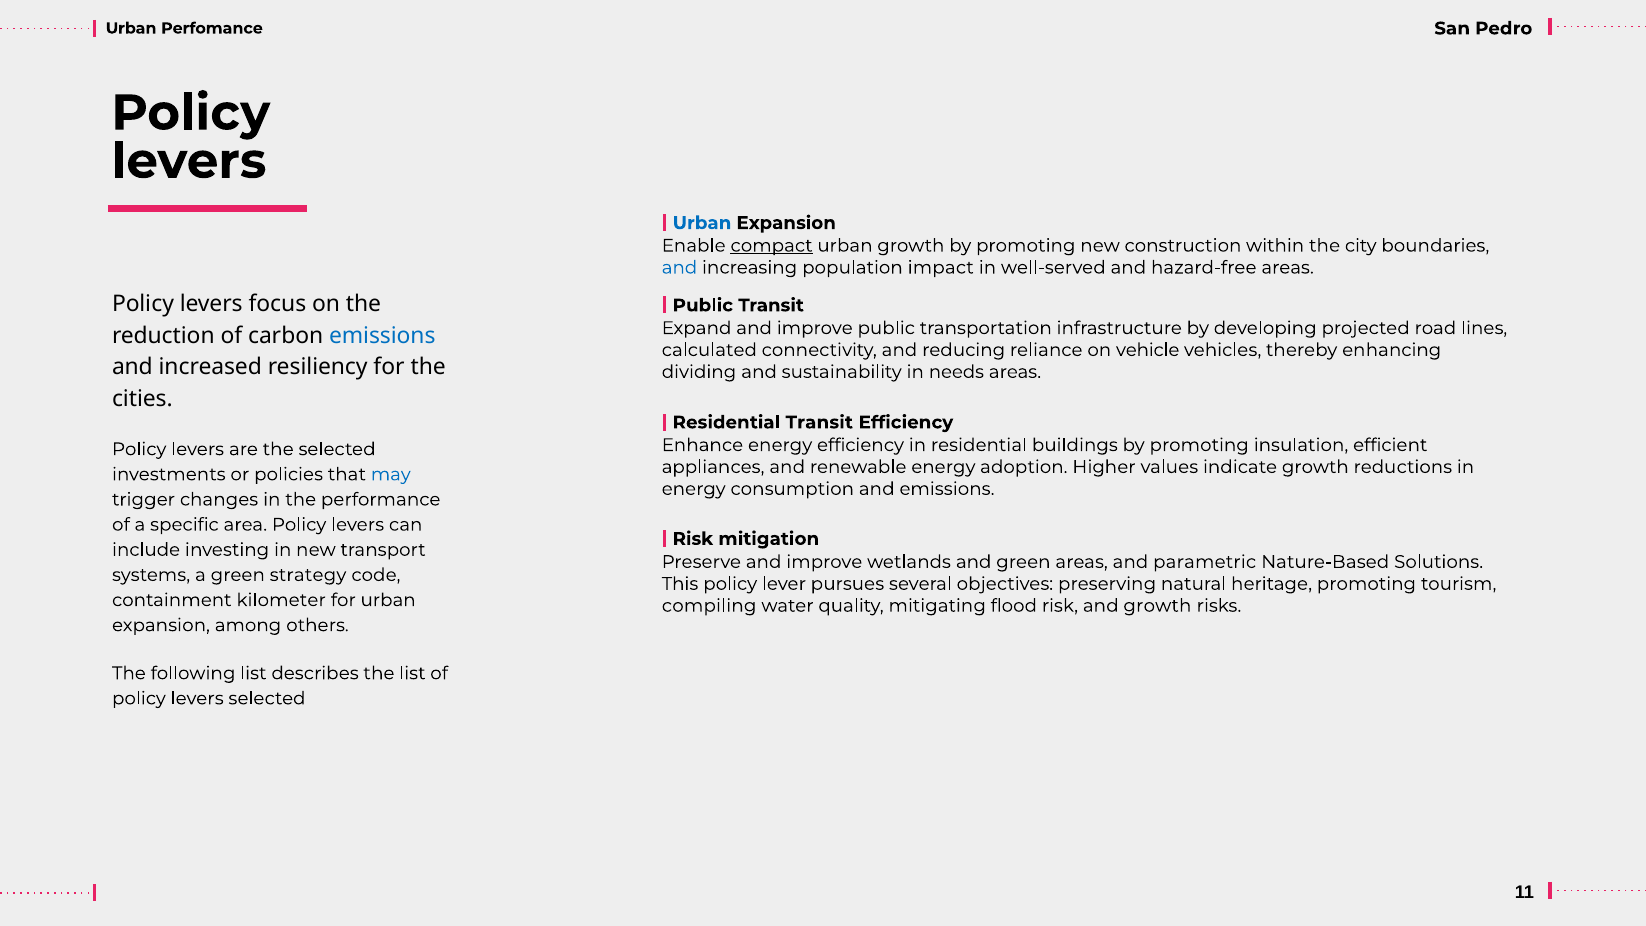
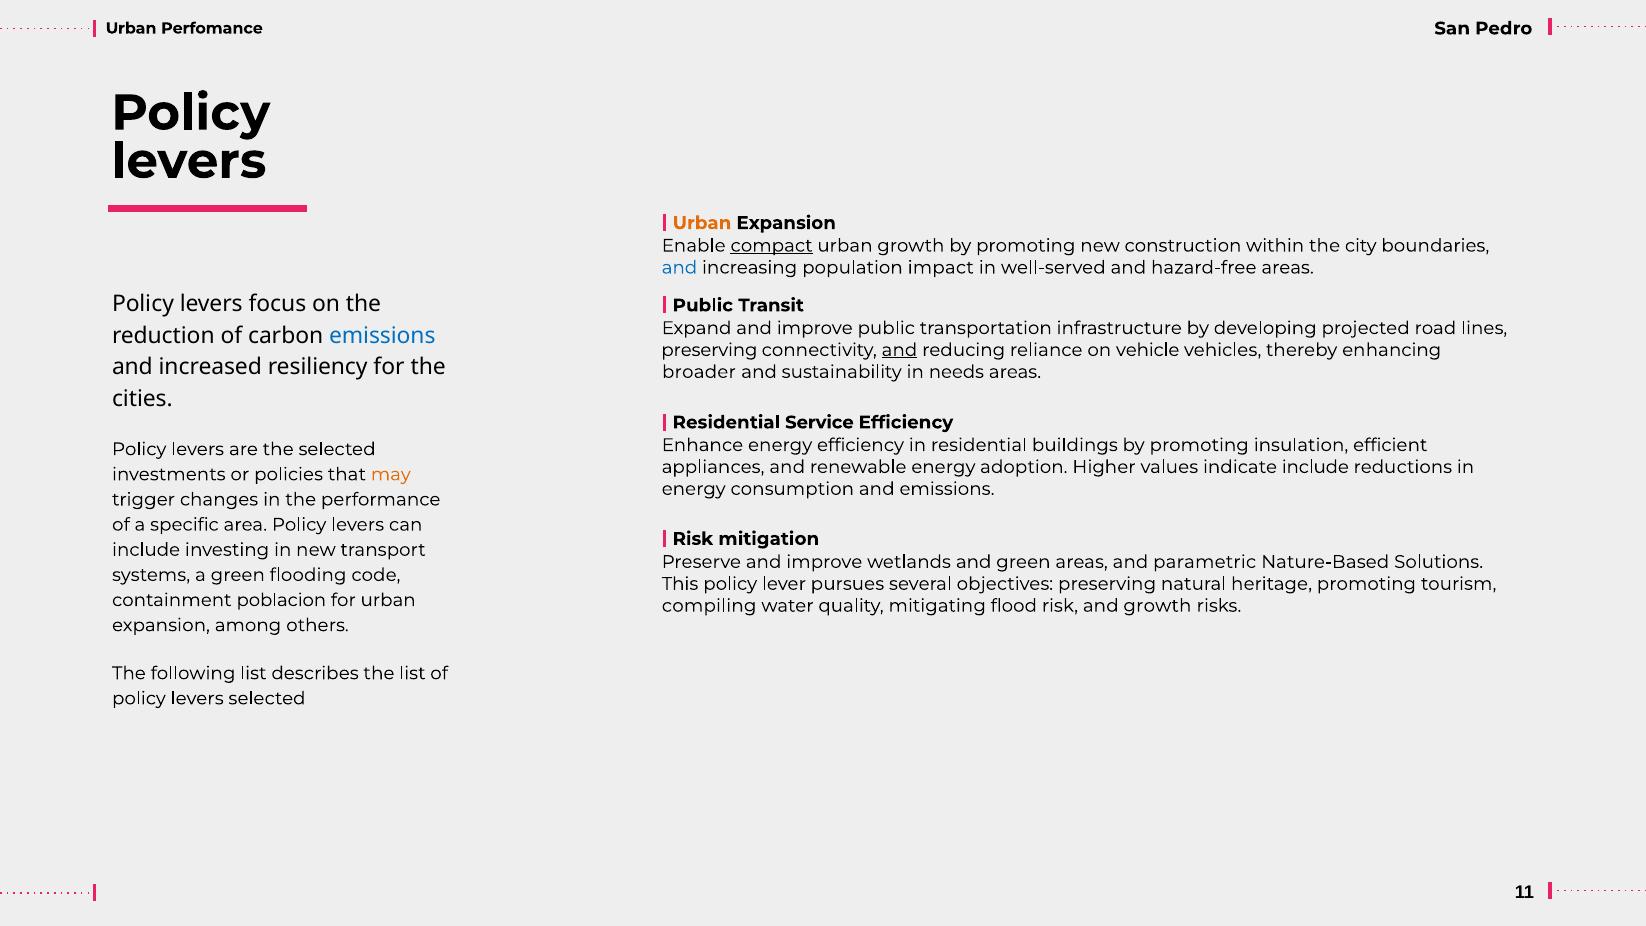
Urban colour: blue -> orange (702, 223)
calculated: calculated -> preserving (709, 350)
and underline: none -> present (899, 350)
dividing: dividing -> broader (699, 372)
Residential Transit: Transit -> Service (819, 422)
indicate growth: growth -> include (1315, 467)
may colour: blue -> orange (391, 474)
strategy: strategy -> flooding (308, 575)
kilometer: kilometer -> poblacion (281, 600)
